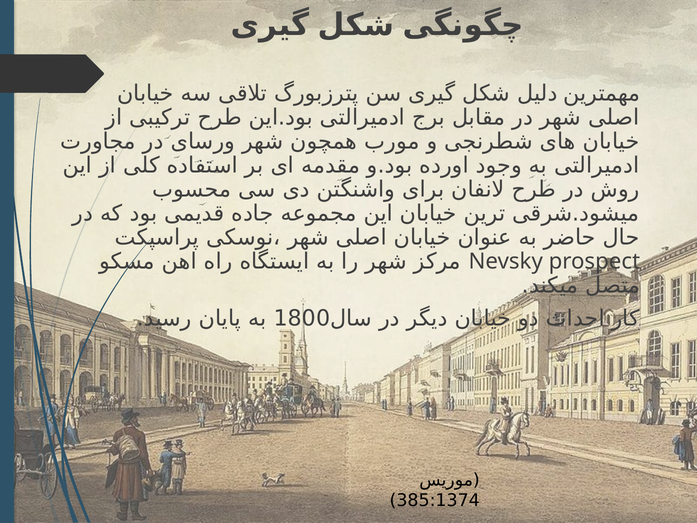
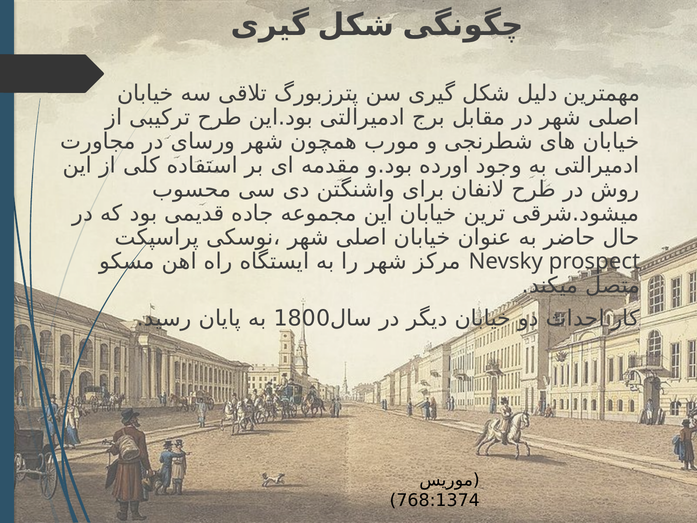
385:1374: 385:1374 -> 768:1374 (438, 500)
